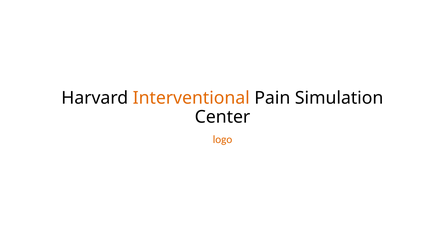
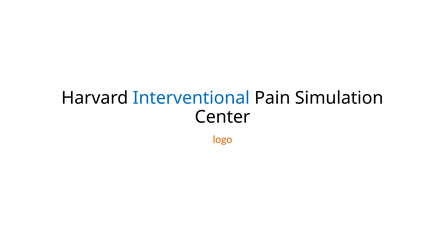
Interventional colour: orange -> blue (191, 98)
